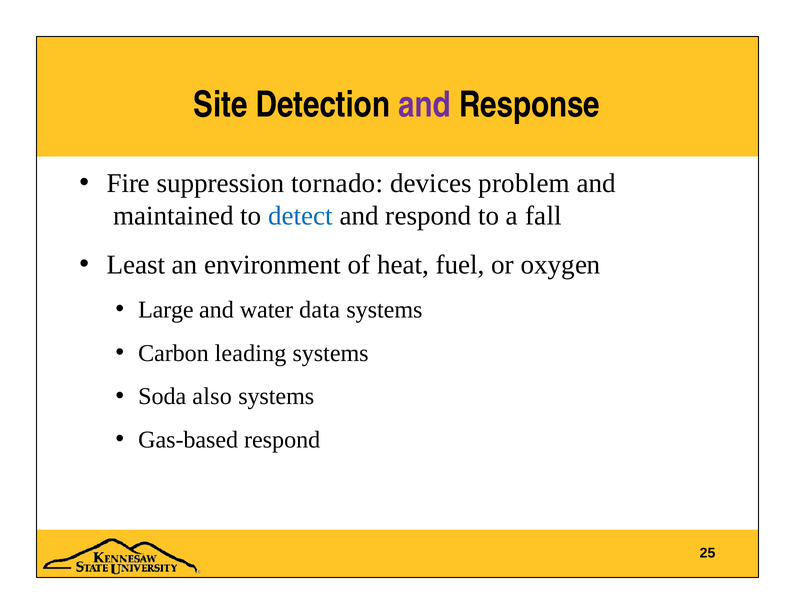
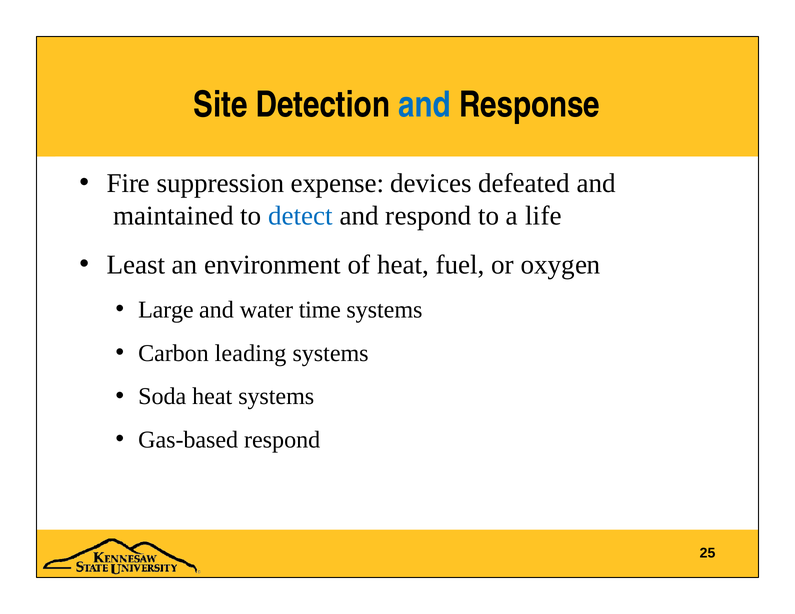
and colour: purple -> blue (424, 105)
tornado: tornado -> expense (337, 183)
problem: problem -> defeated (524, 183)
fall: fall -> life (544, 216)
data: data -> time (320, 310)
Soda also: also -> heat (212, 397)
